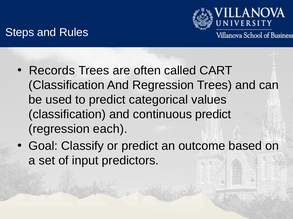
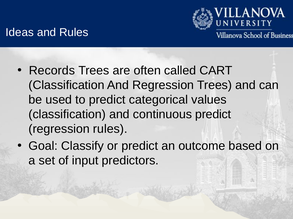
Steps: Steps -> Ideas (20, 33)
regression each: each -> rules (110, 129)
